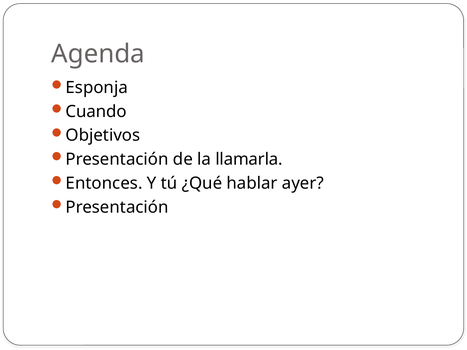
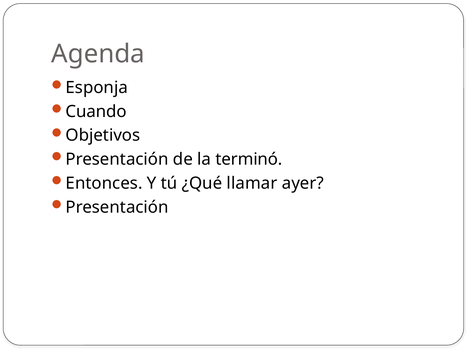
llamarla: llamarla -> terminó (249, 160)
hablar: hablar -> llamar (252, 184)
